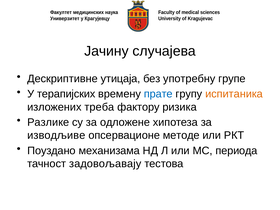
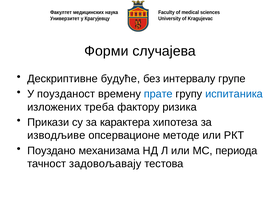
Јачину: Јачину -> Форми (106, 51)
утицаја: утицаја -> будуће (120, 79)
употребну: употребну -> интервалу (189, 79)
терапијских: терапијских -> поузданост (66, 94)
испитаника colour: orange -> blue (234, 94)
Разлике: Разлике -> Прикази (48, 122)
одложене: одложене -> карактера (125, 122)
